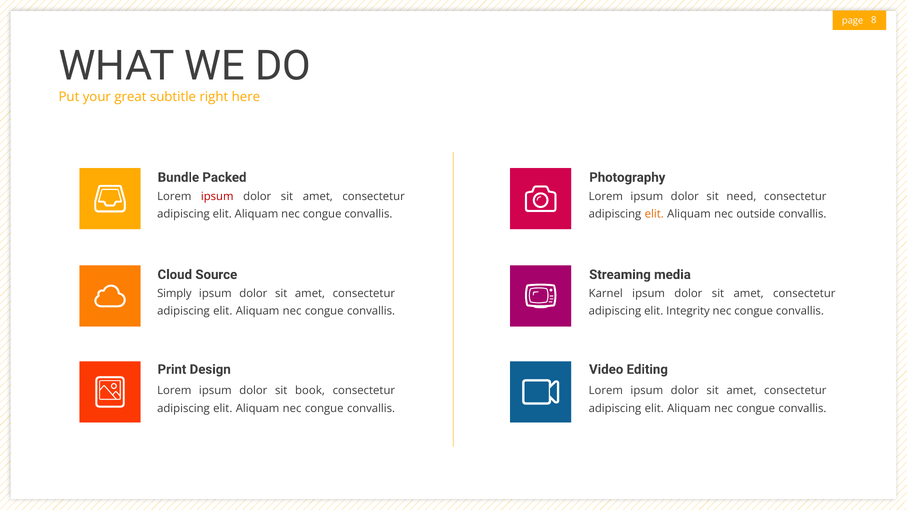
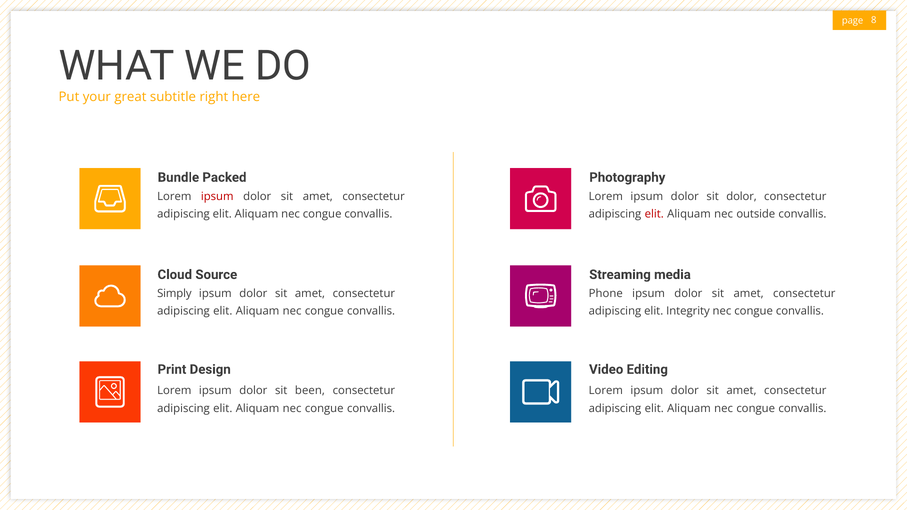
sit need: need -> dolor (742, 196)
elit colour: orange -> red (654, 214)
Karnel: Karnel -> Phone (606, 294)
book: book -> been (310, 391)
